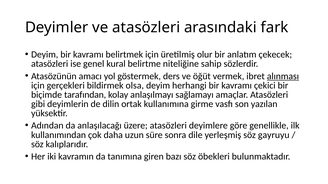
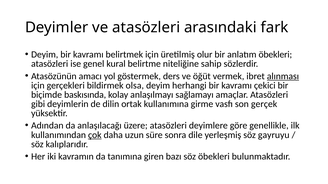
anlatım çekecek: çekecek -> öbekleri (275, 55)
tarafından: tarafından -> baskısında (85, 95)
yazılan: yazılan -> gerçek (264, 104)
çok underline: none -> present (95, 135)
